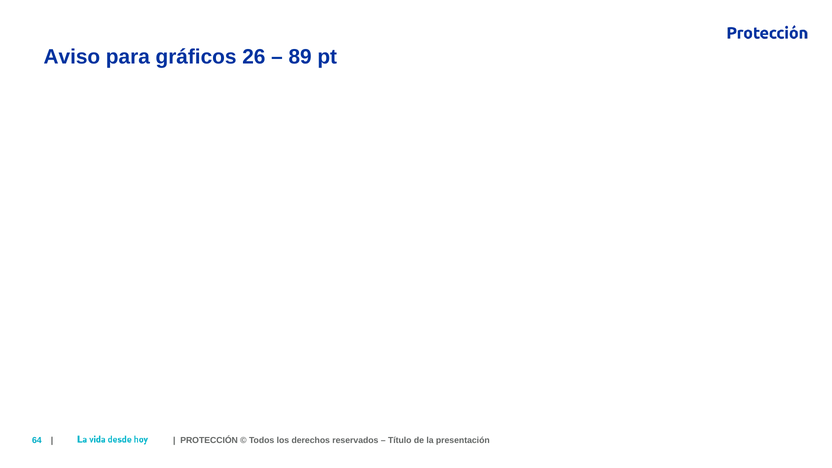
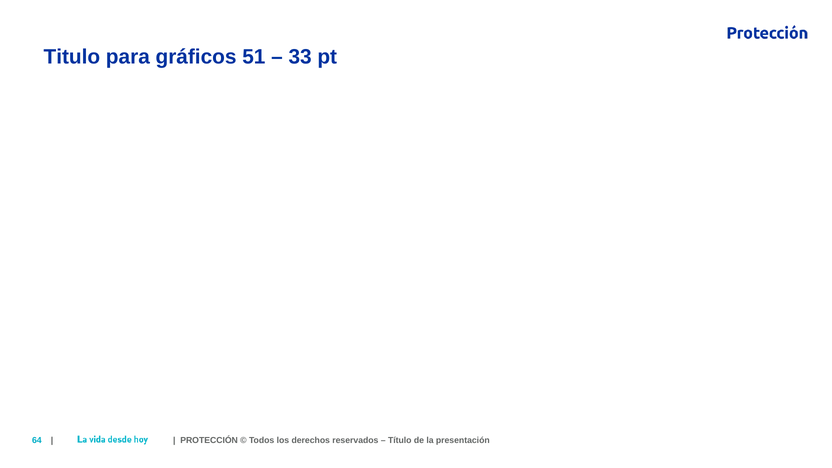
Aviso: Aviso -> Titulo (72, 57)
26: 26 -> 51 (254, 57)
89: 89 -> 33 (300, 57)
